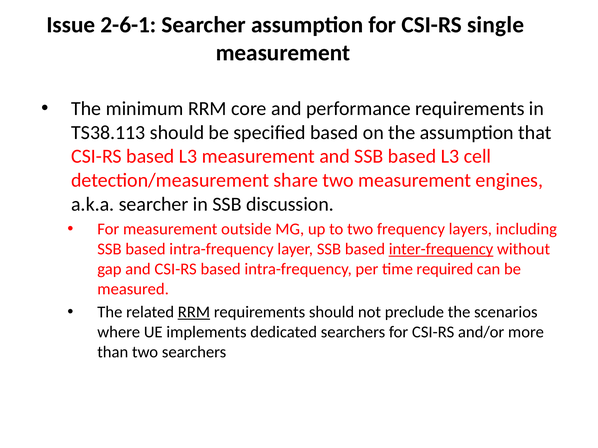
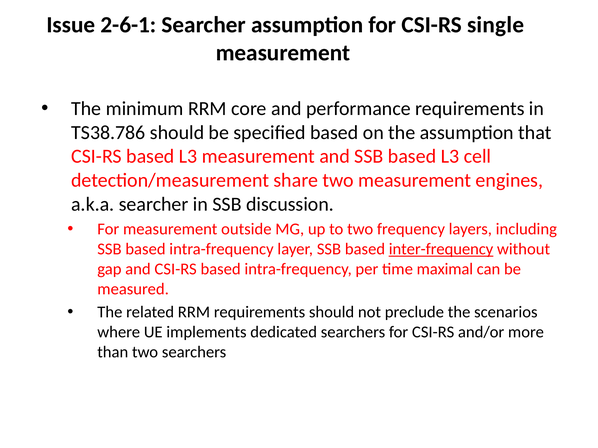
TS38.113: TS38.113 -> TS38.786 (108, 133)
required: required -> maximal (445, 269)
RRM underline: present -> none (194, 313)
